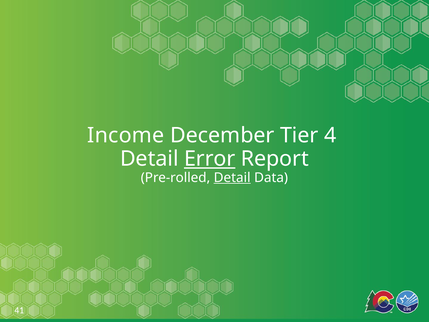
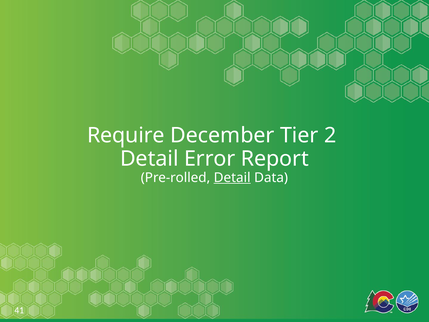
Income: Income -> Require (126, 135)
4: 4 -> 2 (330, 135)
Error underline: present -> none (210, 159)
